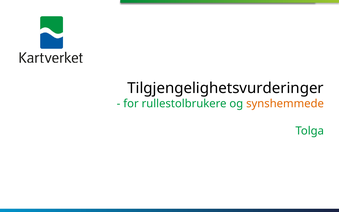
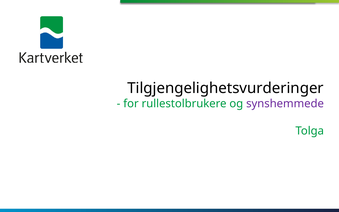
synshemmede colour: orange -> purple (285, 104)
